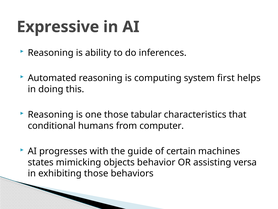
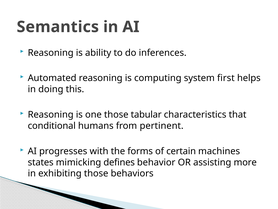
Expressive: Expressive -> Semantics (58, 27)
computer: computer -> pertinent (162, 126)
guide: guide -> forms (140, 151)
objects: objects -> defines (119, 162)
versa: versa -> more (245, 162)
